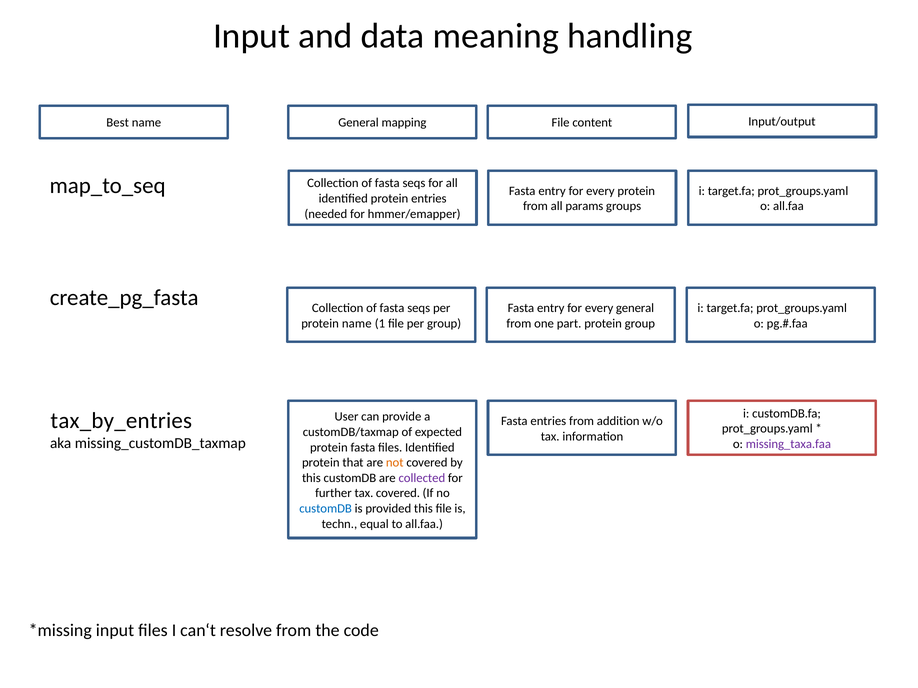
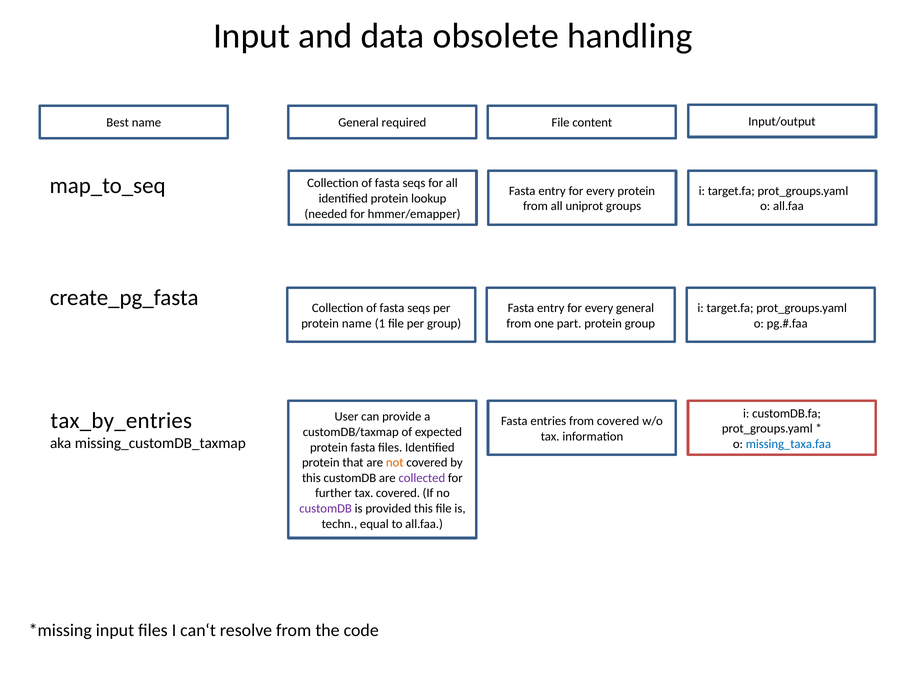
meaning: meaning -> obsolete (496, 36)
mapping: mapping -> required (404, 123)
protein entries: entries -> lookup (429, 199)
params: params -> uniprot (584, 206)
from addition: addition -> covered (618, 421)
missing_taxa.faa colour: purple -> blue (788, 444)
customDB colour: blue -> purple (326, 509)
